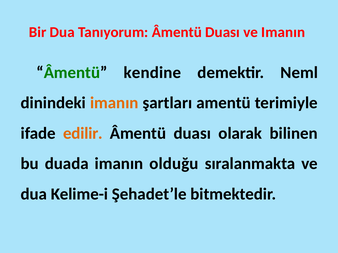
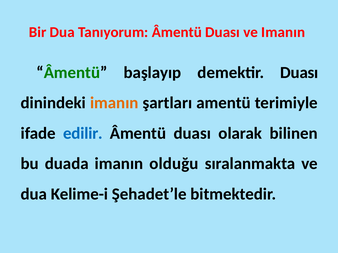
kendine: kendine -> başlayıp (152, 73)
demektir Neml: Neml -> Duası (299, 73)
edilir colour: orange -> blue (83, 134)
